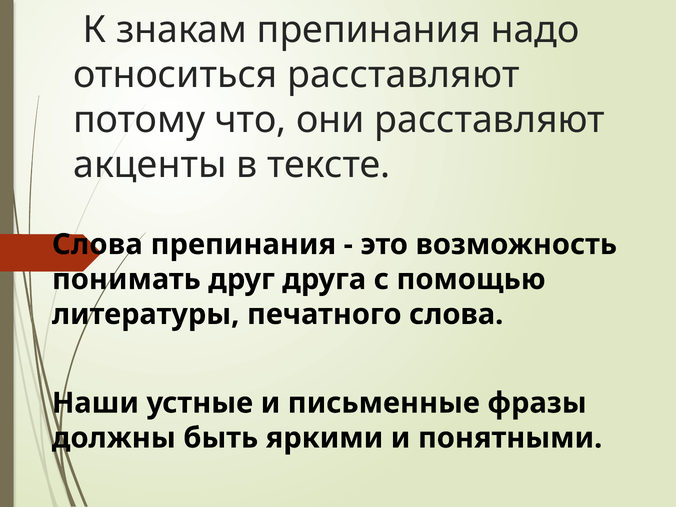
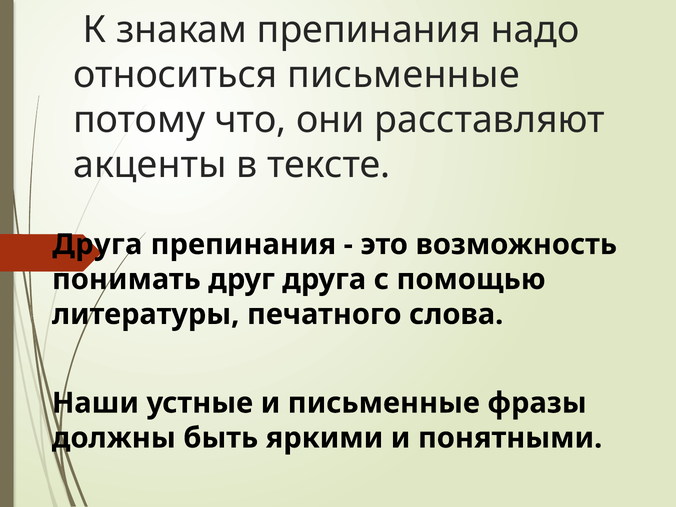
относиться расставляют: расставляют -> письменные (403, 75)
Слова: Слова -> Друга (97, 244)
